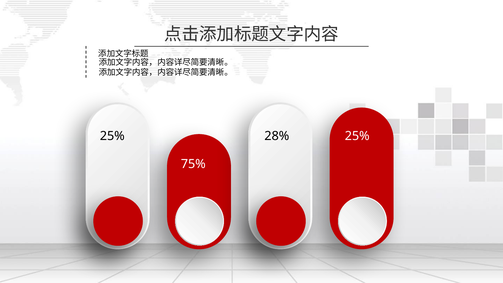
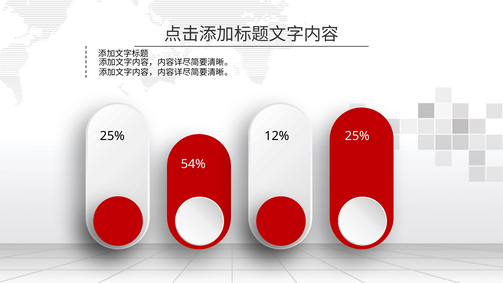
28%: 28% -> 12% (277, 136)
75%: 75% -> 54% (193, 164)
